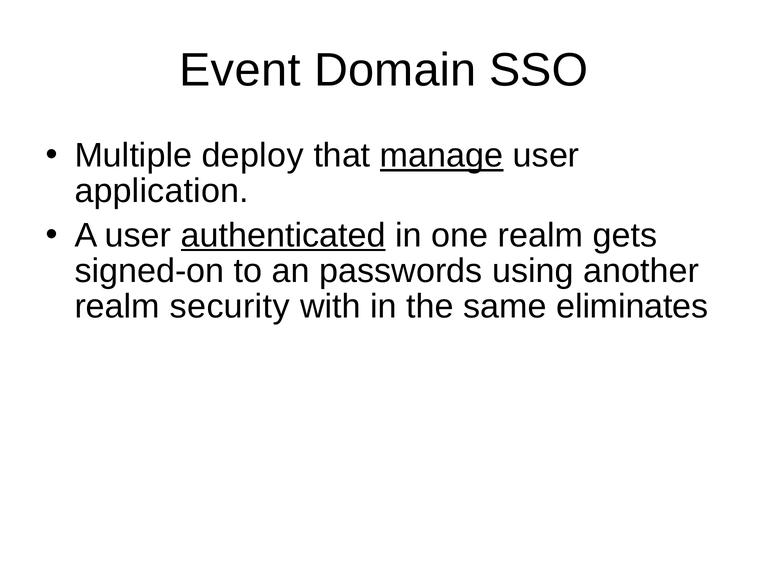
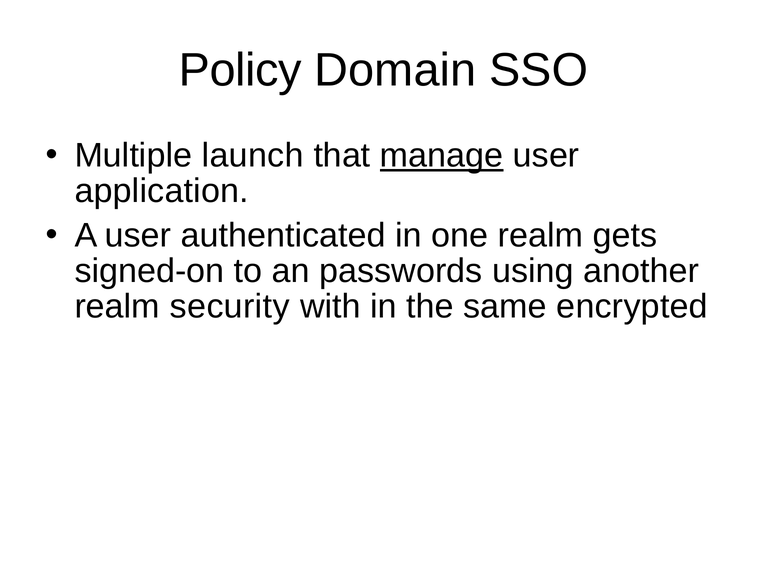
Event: Event -> Policy (240, 70)
deploy: deploy -> launch (253, 156)
authenticated underline: present -> none (283, 235)
eliminates: eliminates -> encrypted (632, 307)
